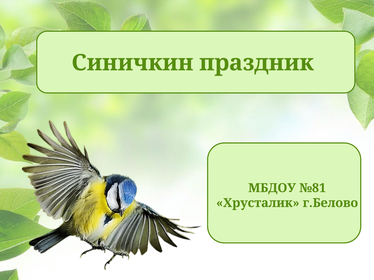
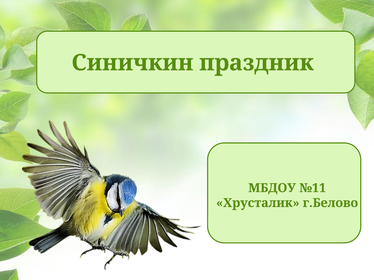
№81: №81 -> №11 (313, 188)
